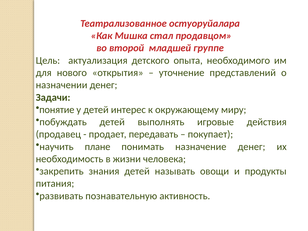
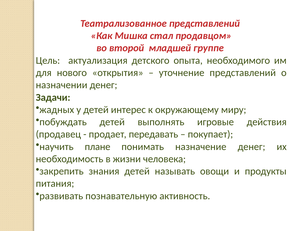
Театрализованное остуоруйалара: остуоруйалара -> представлений (204, 23)
понятие: понятие -> жадных (57, 110)
